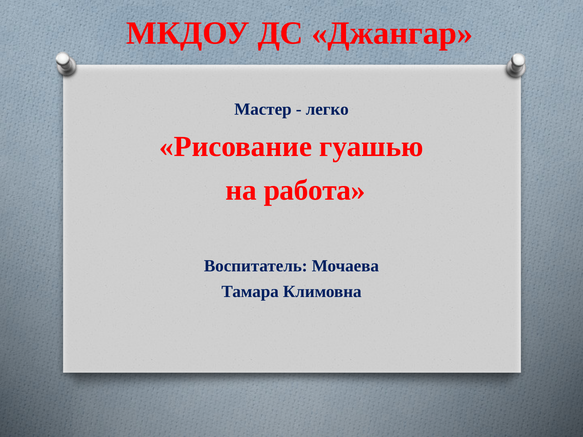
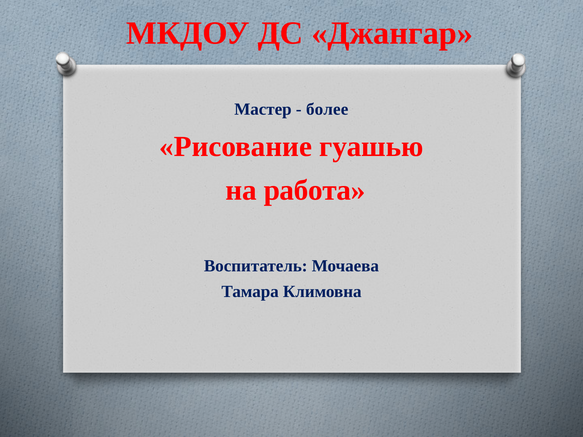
легко: легко -> более (327, 109)
